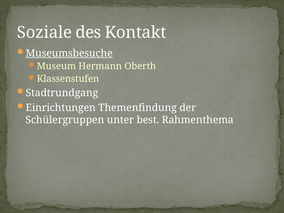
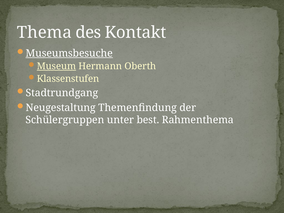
Soziale: Soziale -> Thema (44, 32)
Museum underline: none -> present (56, 66)
Einrichtungen: Einrichtungen -> Neugestaltung (61, 108)
